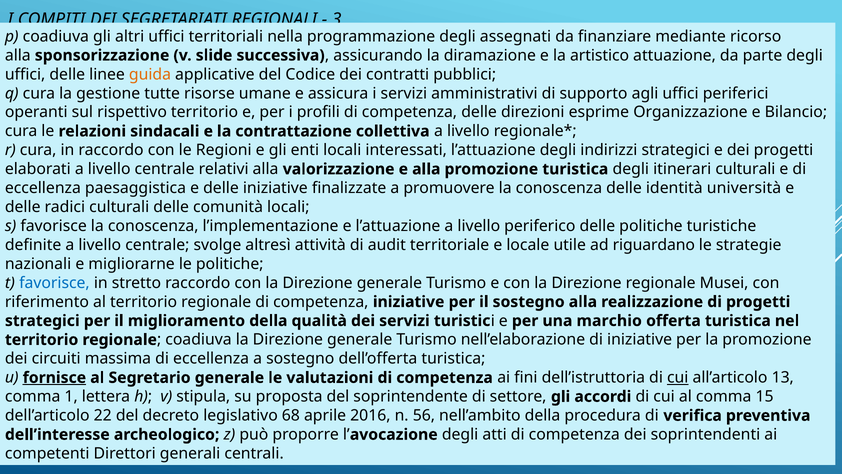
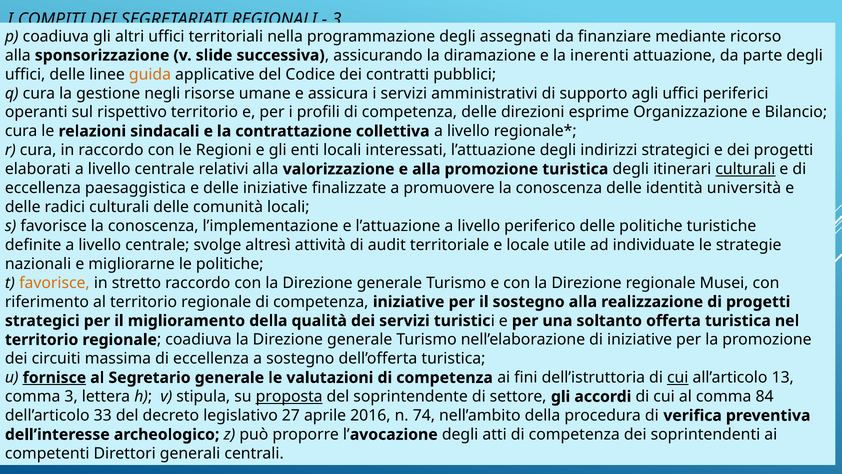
artistico: artistico -> inerenti (599, 55)
tutte: tutte -> negli (162, 93)
culturali underline: none -> present (745, 169)
riguardano: riguardano -> individuate (654, 245)
favorisce colour: blue -> orange (54, 283)
marchio: marchio -> soltanto (609, 321)
comma 1: 1 -> 3 (71, 396)
proposta underline: none -> present (289, 396)
15: 15 -> 84 (765, 396)
22: 22 -> 33 (103, 415)
68: 68 -> 27 (291, 415)
56: 56 -> 74 (424, 415)
